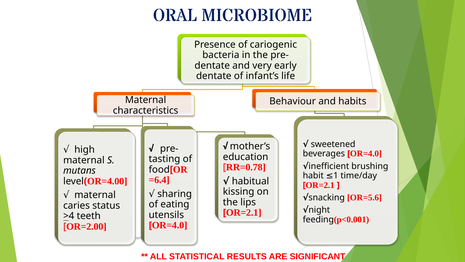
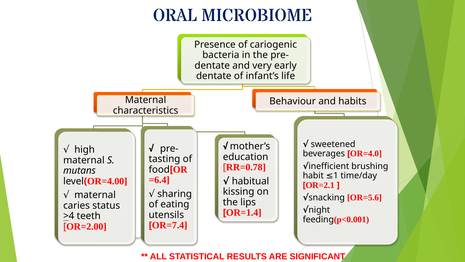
OR=2.1: OR=2.1 -> OR=1.4 (244, 212)
OR=4.0: OR=4.0 -> OR=7.4 (170, 225)
